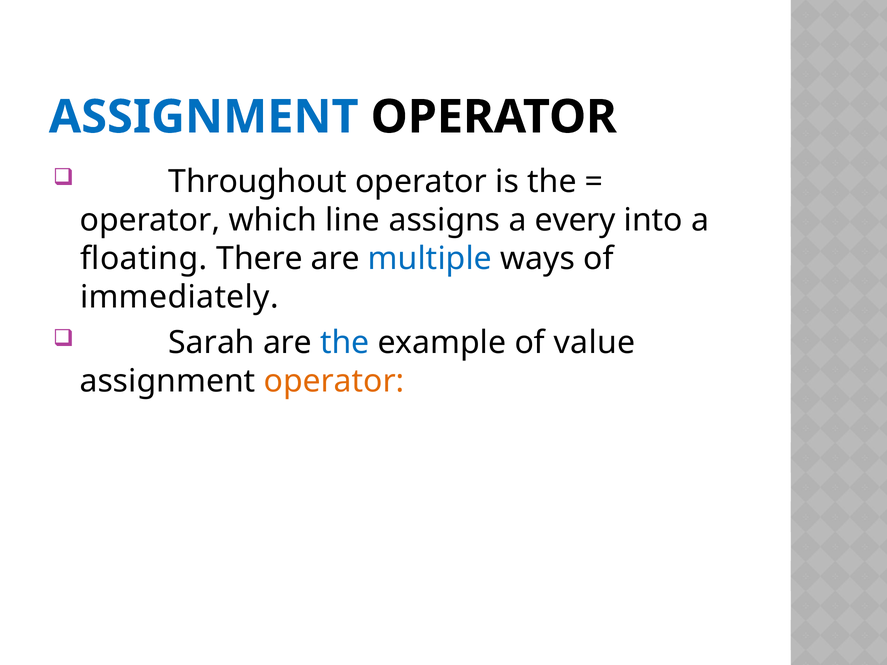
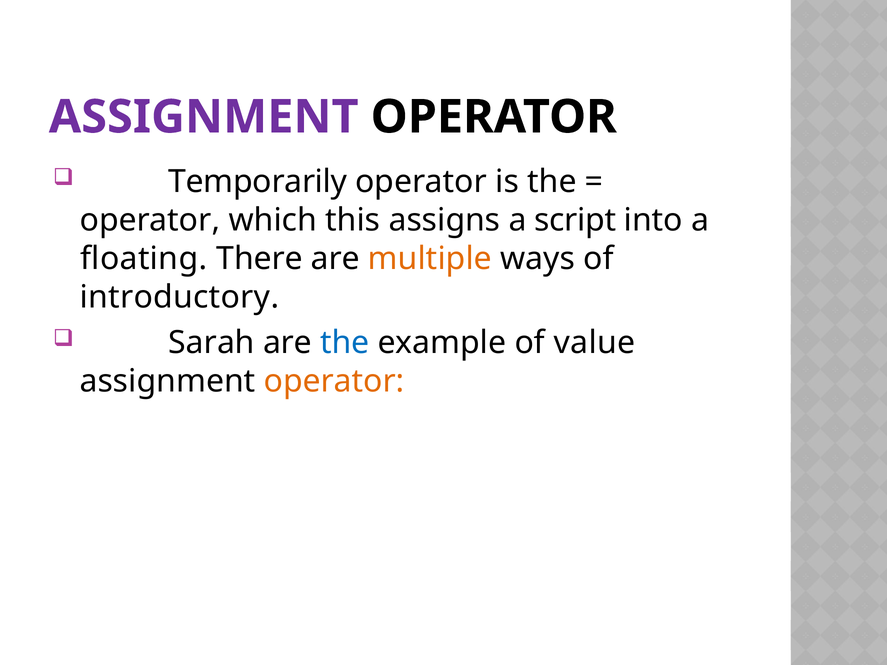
ASSIGNMENT colour: blue -> purple (204, 117)
Throughout: Throughout -> Temporarily (258, 182)
line: line -> this (353, 220)
every: every -> script (575, 220)
multiple colour: blue -> orange (430, 259)
immediately: immediately -> introductory (179, 297)
